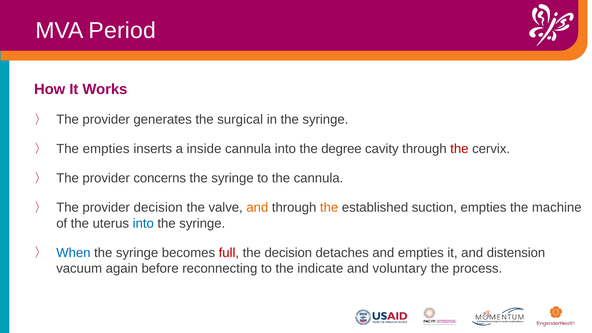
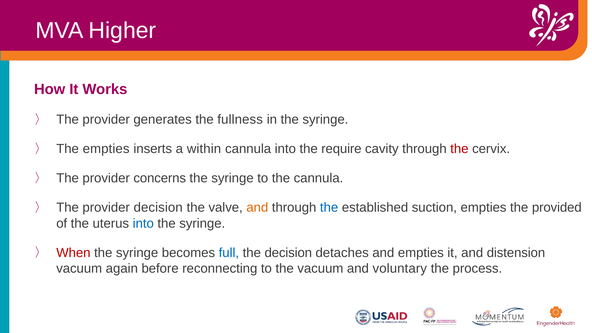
Period: Period -> Higher (122, 30)
surgical: surgical -> fullness (240, 120)
inside: inside -> within (204, 149)
degree: degree -> require (341, 149)
the colour: orange -> blue (329, 208)
machine: machine -> provided (557, 208)
When colour: blue -> red (73, 253)
full colour: red -> blue (229, 253)
the indicate: indicate -> vacuum (320, 269)
